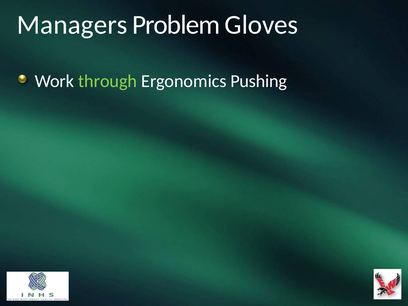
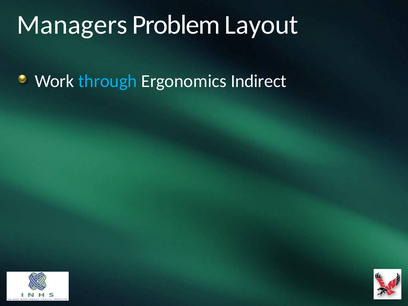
Gloves: Gloves -> Layout (261, 25)
through colour: light green -> light blue (108, 81)
Pushing: Pushing -> Indirect (259, 81)
